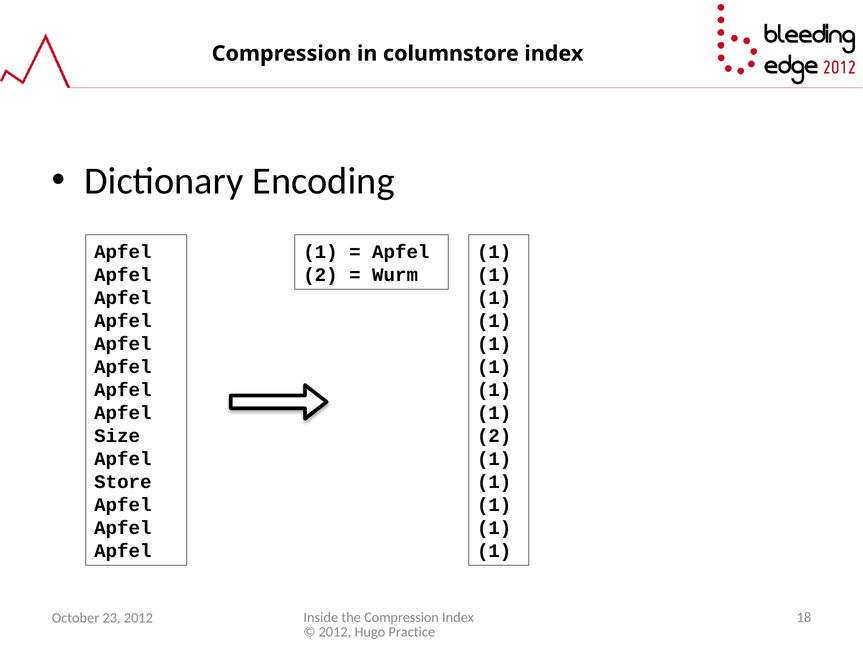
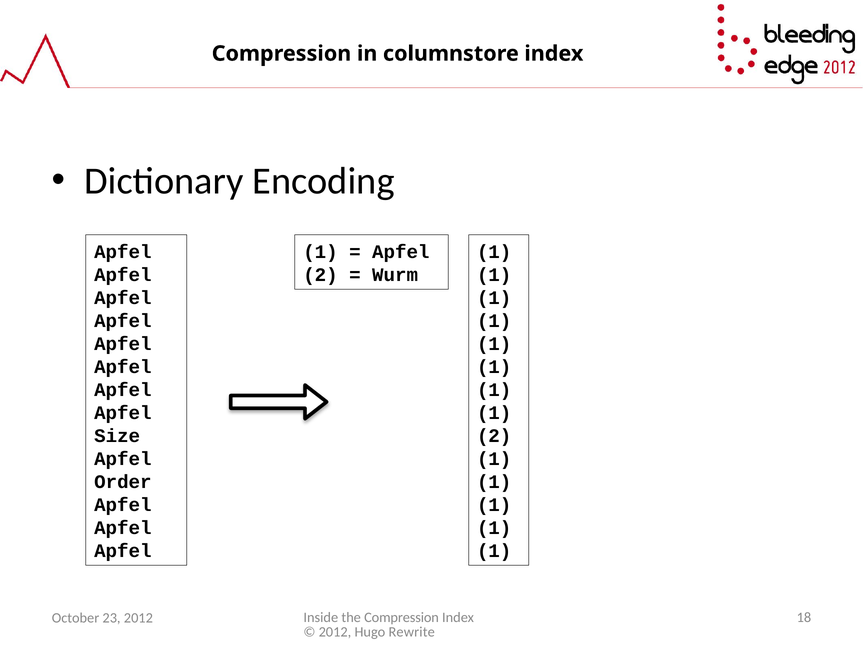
Store: Store -> Order (123, 482)
Practice: Practice -> Rewrite (412, 632)
